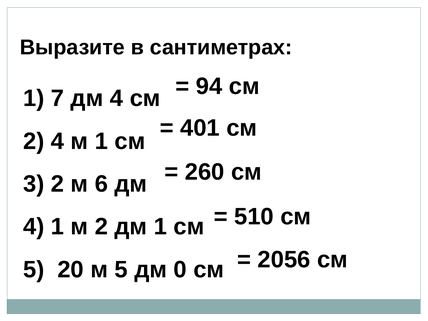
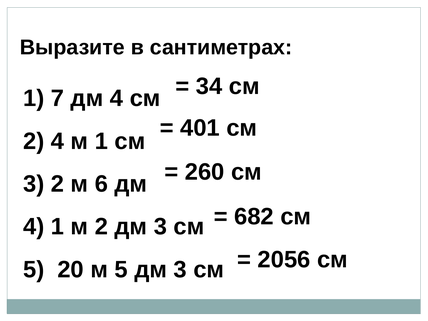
94: 94 -> 34 (209, 86)
510: 510 -> 682 (254, 217)
2 дм 1: 1 -> 3 (160, 227)
5 дм 0: 0 -> 3 (180, 270)
